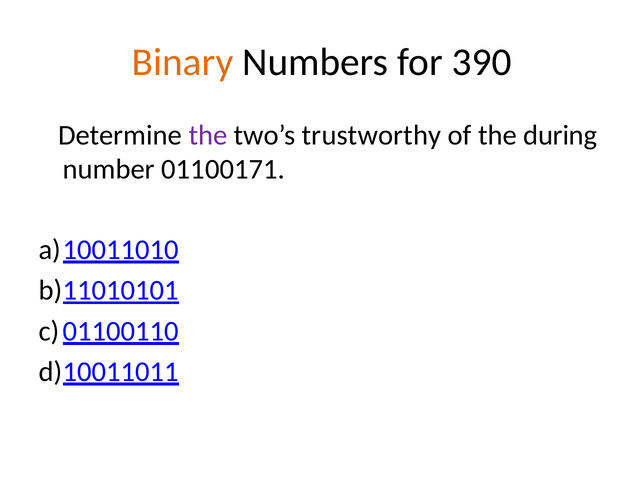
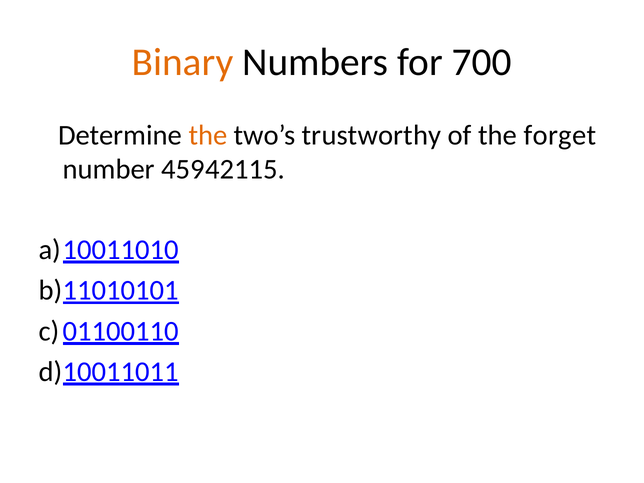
390: 390 -> 700 (482, 62)
the colour: purple -> orange (208, 135)
during: during -> forget (560, 135)
01100171: 01100171 -> 45942115 (223, 169)
